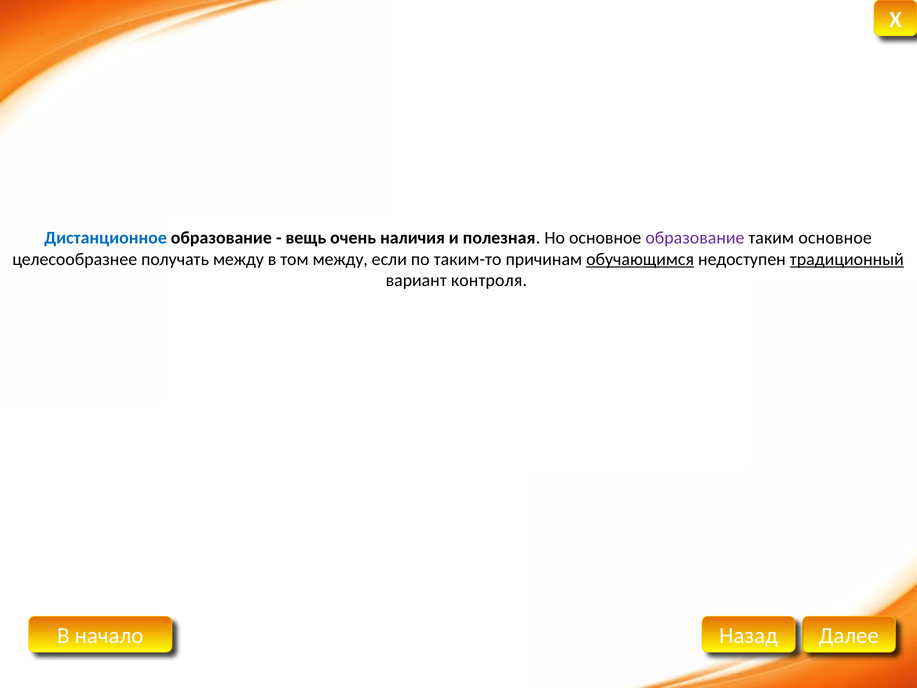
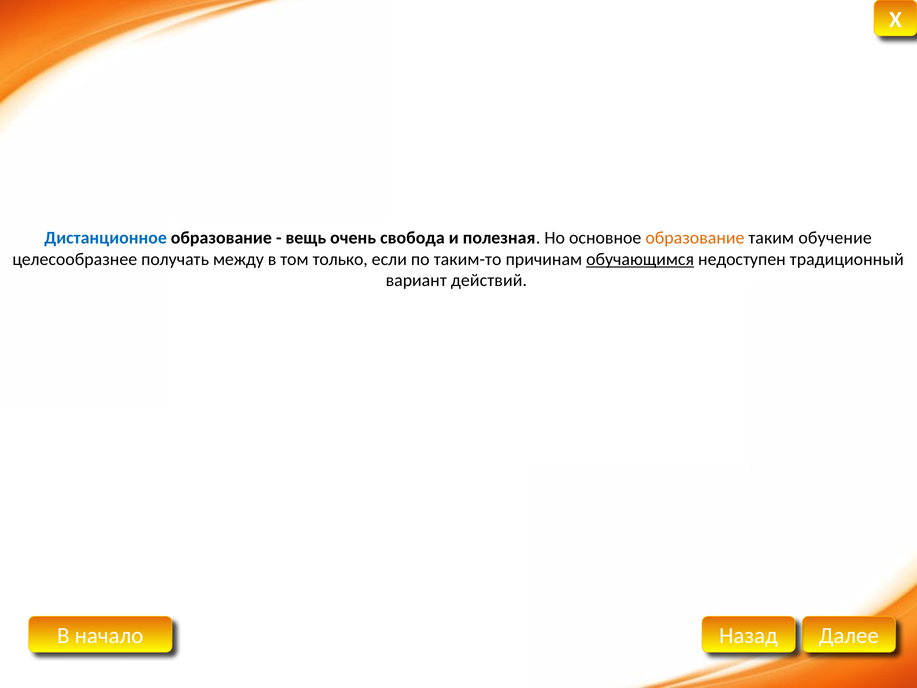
наличия: наличия -> свобода (412, 238)
образование colour: purple -> orange (695, 238)
таким основное: основное -> обучение (835, 238)
том между: между -> только (340, 259)
традиционный underline: present -> none (847, 259)
контроля: контроля -> действий (489, 280)
